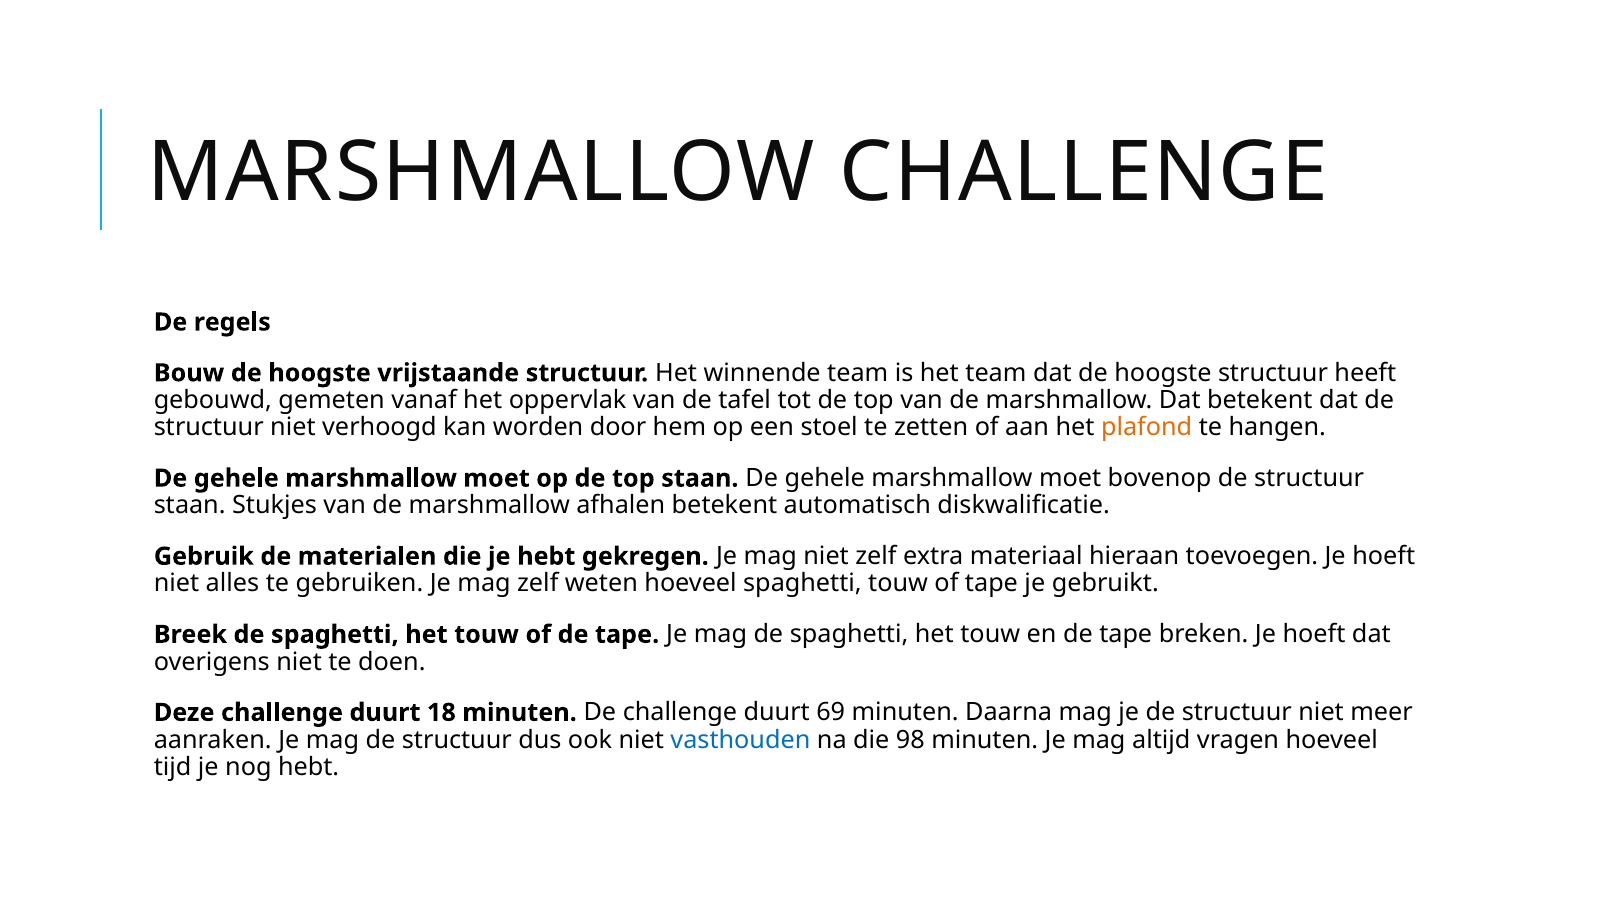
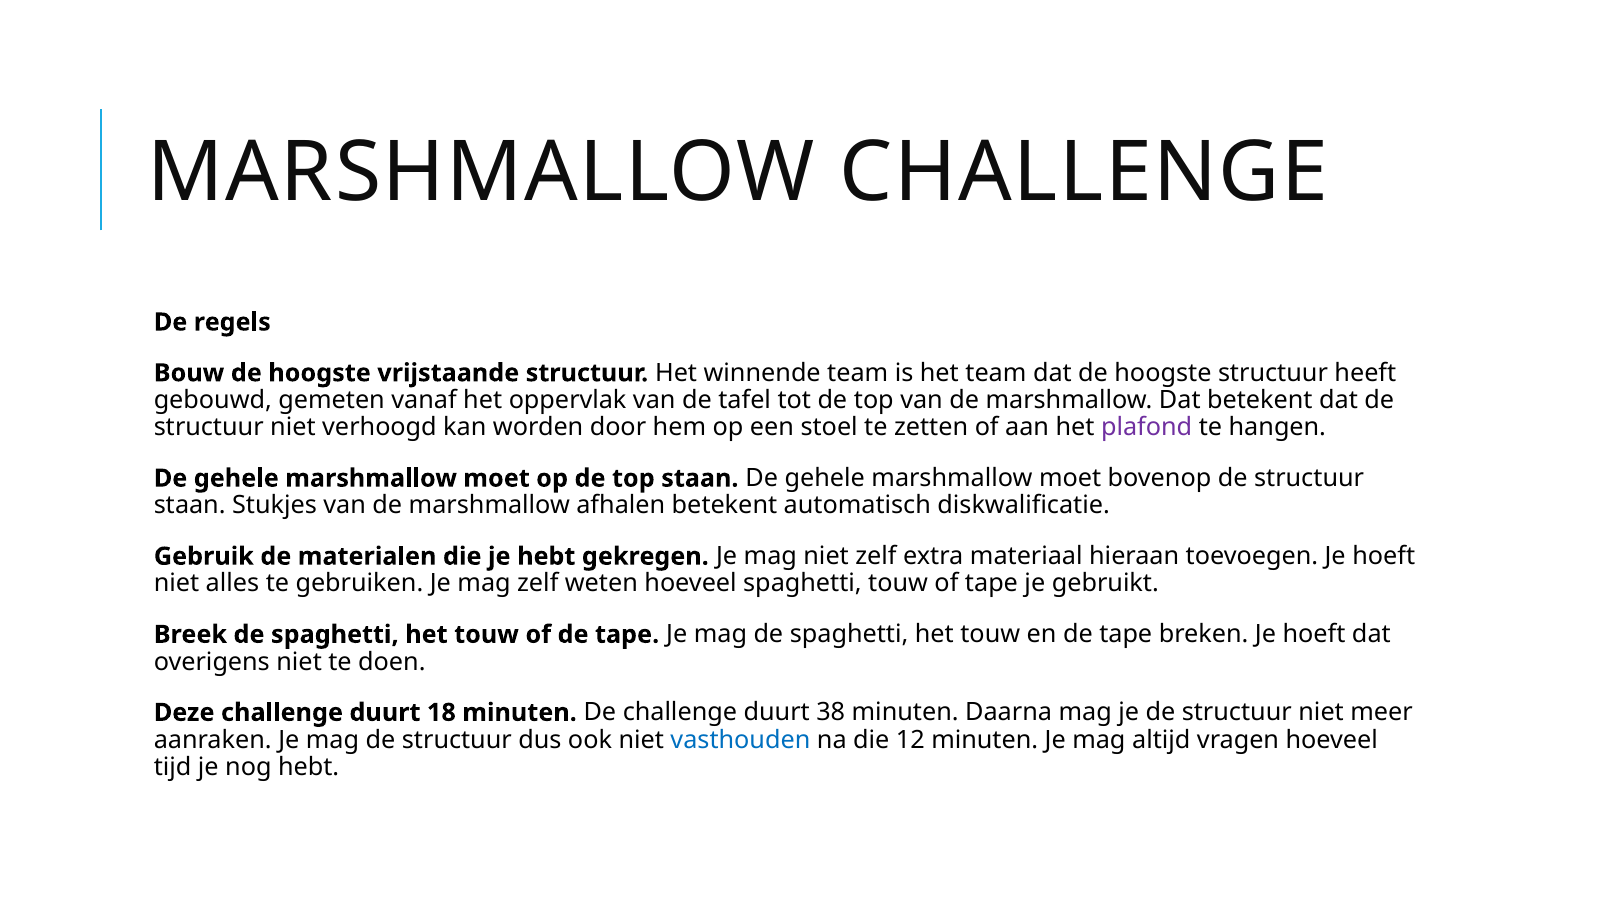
plafond colour: orange -> purple (1147, 428)
69: 69 -> 38 (831, 713)
98: 98 -> 12 (910, 740)
